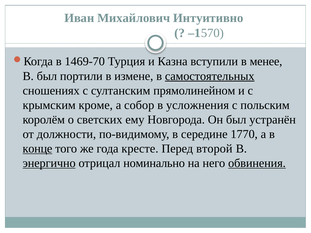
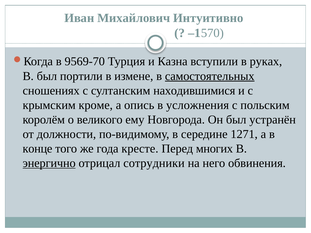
1469-70: 1469-70 -> 9569-70 (85, 62)
менее: менее -> руках (266, 62)
прямолинейном: прямолинейном -> находившимися (194, 91)
собор: собор -> опись (139, 105)
светских: светских -> великого (100, 120)
1770: 1770 -> 1271 (244, 134)
конце underline: present -> none (37, 149)
второй: второй -> многих (214, 149)
номинально: номинально -> сотрудники (154, 163)
обвинения underline: present -> none (257, 163)
